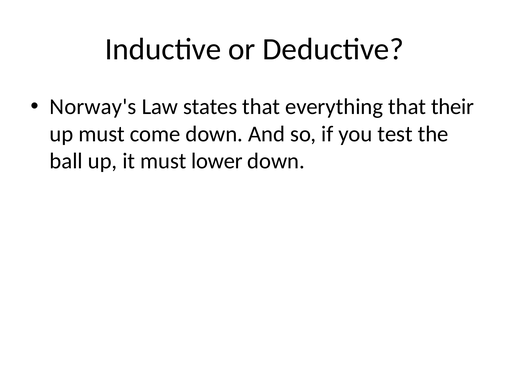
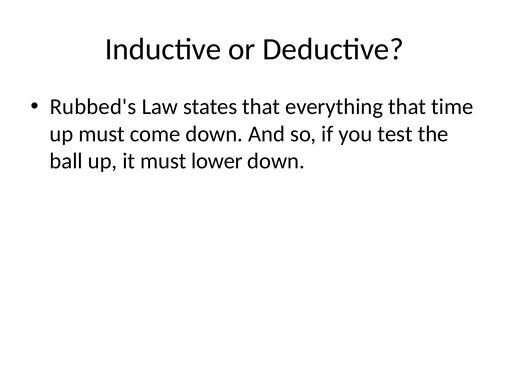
Norway's: Norway's -> Rubbed's (93, 107)
their: their -> time (452, 107)
